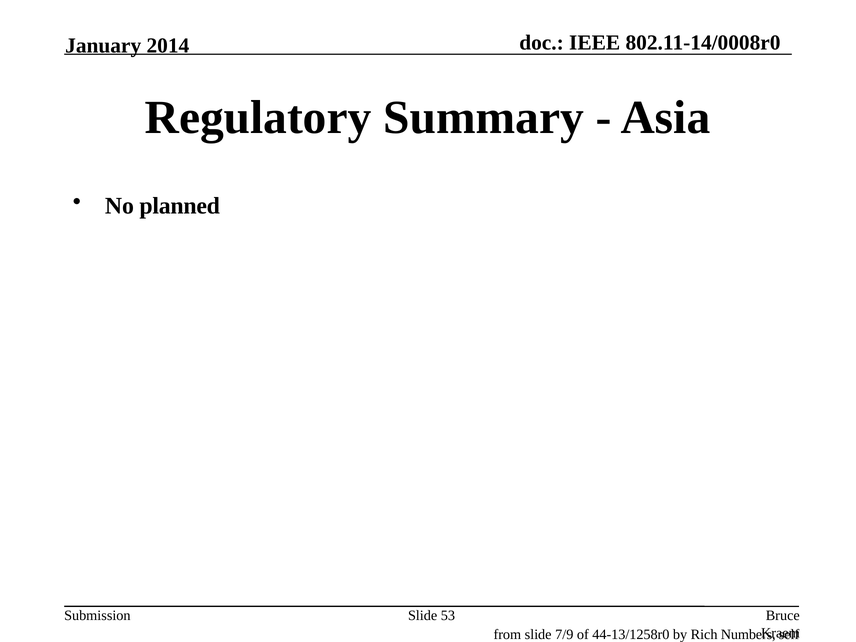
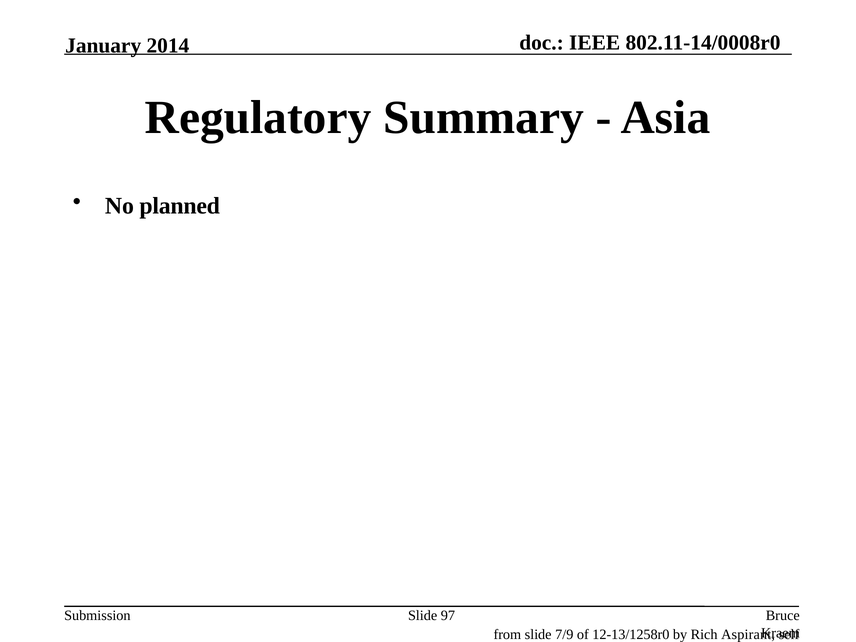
53: 53 -> 97 (448, 616)
44-13/1258r0: 44-13/1258r0 -> 12-13/1258r0 (631, 634)
Numbers: Numbers -> Aspirant (748, 634)
